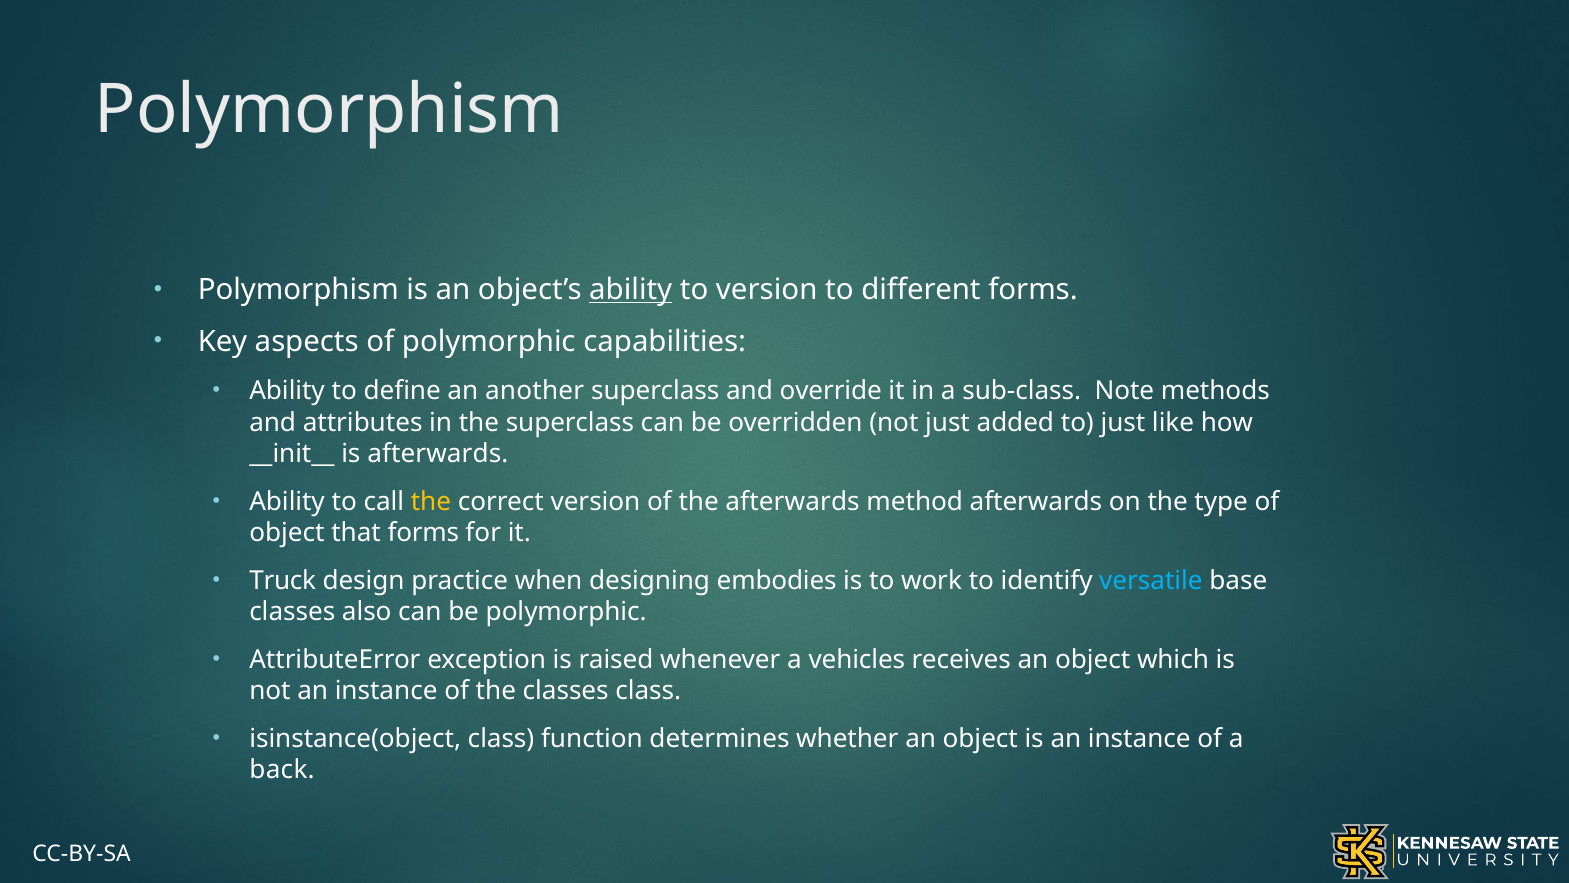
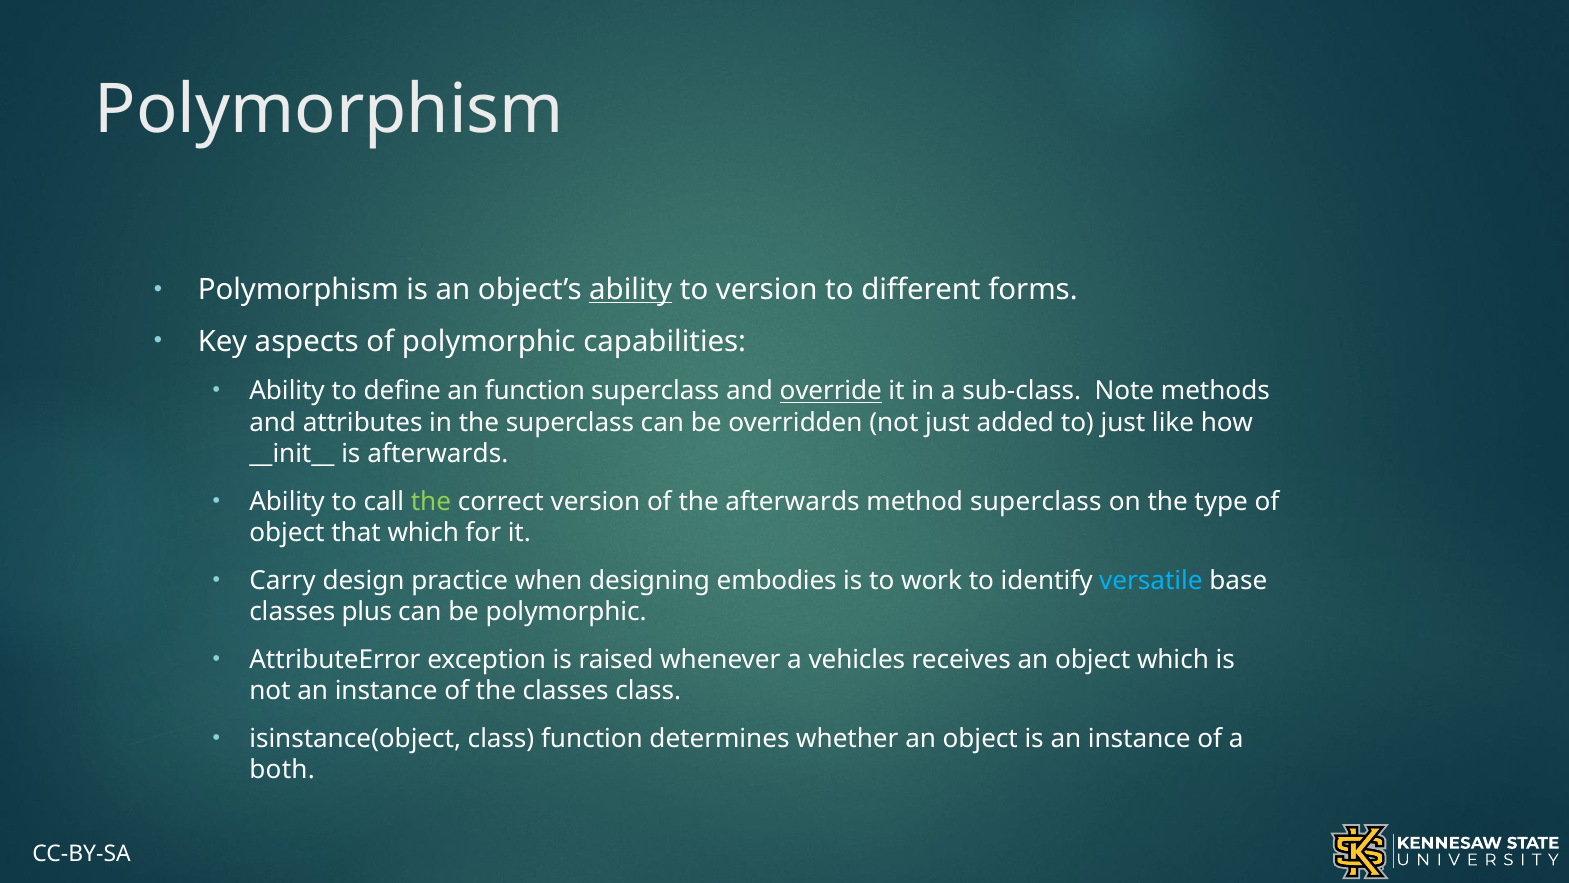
an another: another -> function (535, 391)
override underline: none -> present (831, 391)
the colour: yellow -> light green (431, 501)
method afterwards: afterwards -> superclass (1036, 501)
that forms: forms -> which (423, 533)
Truck: Truck -> Carry (283, 580)
also: also -> plus (367, 612)
back: back -> both (282, 770)
